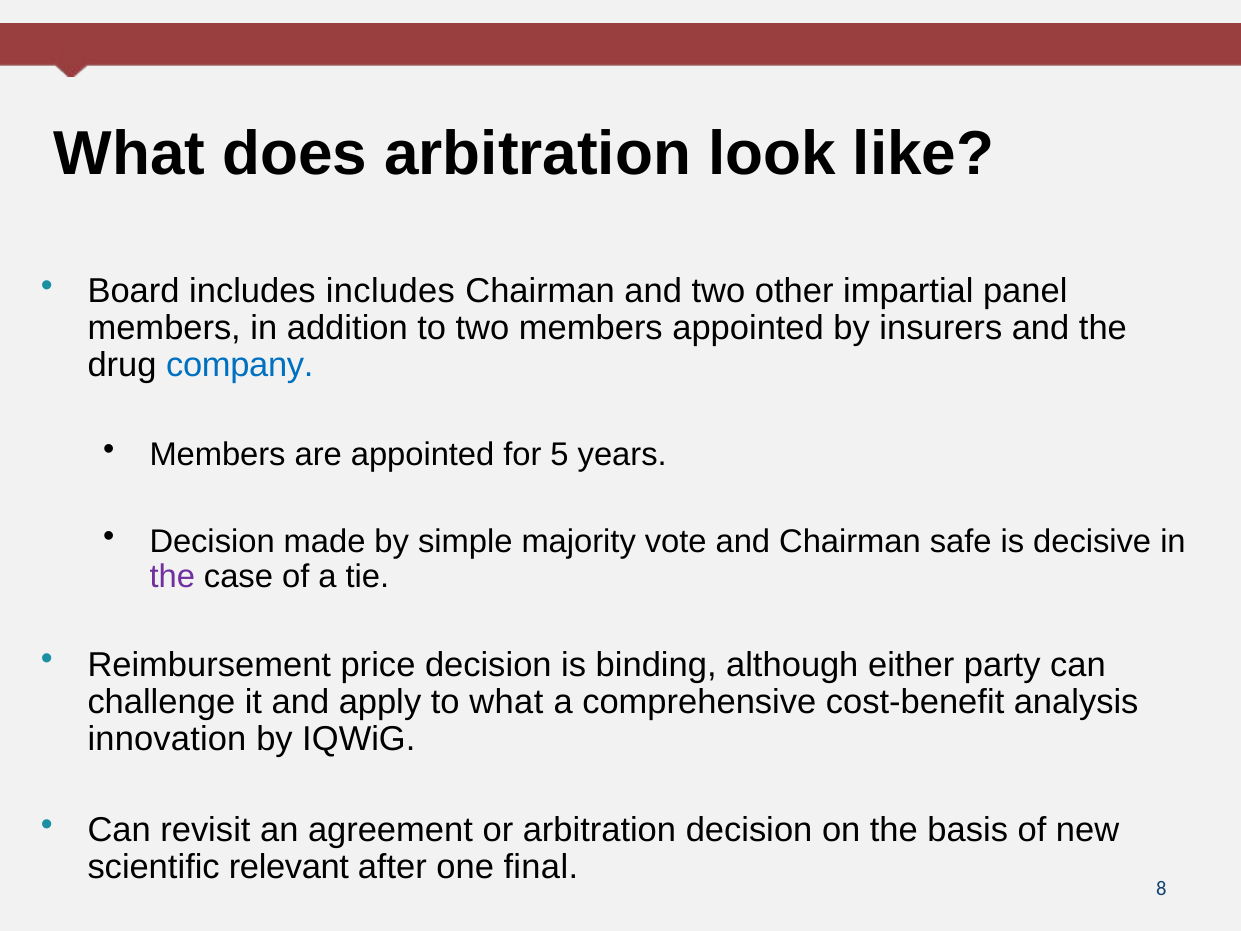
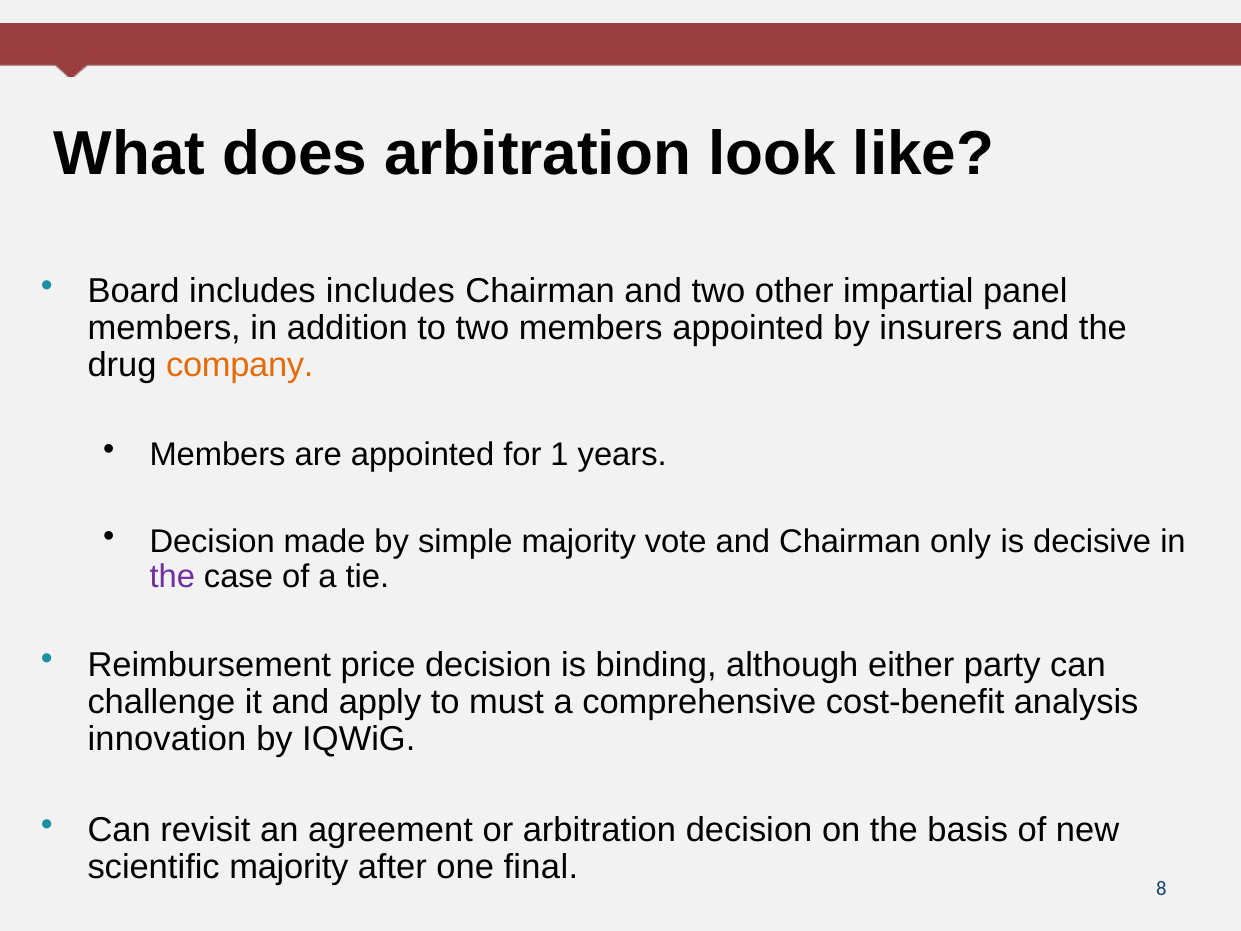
company colour: blue -> orange (240, 365)
5: 5 -> 1 (560, 455)
safe: safe -> only (961, 541)
to what: what -> must (507, 702)
scientific relevant: relevant -> majority (289, 867)
